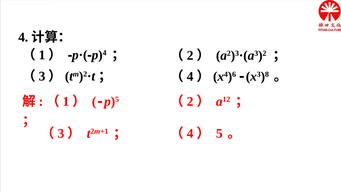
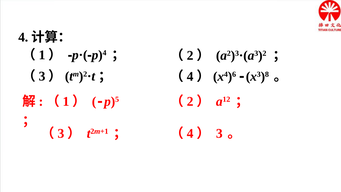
5: 5 -> 3 (219, 133)
